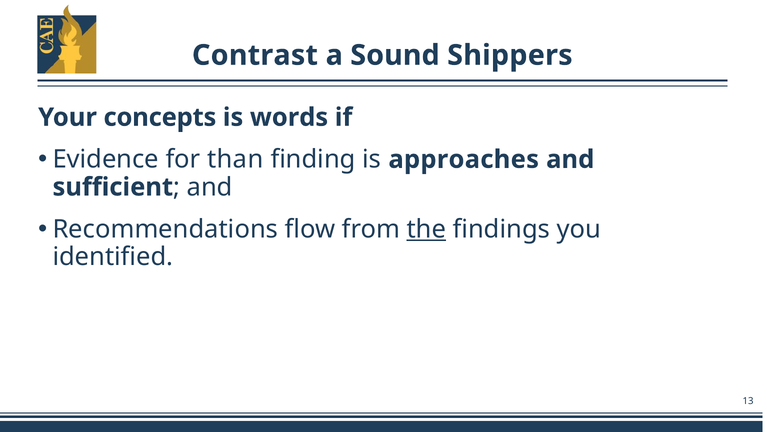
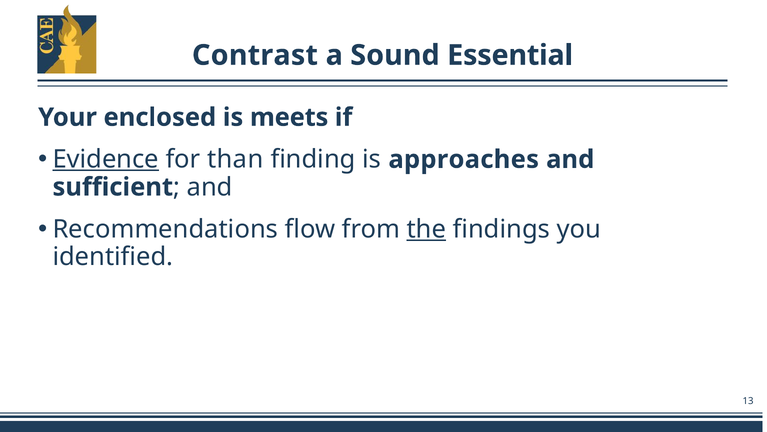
Shippers: Shippers -> Essential (510, 55)
concepts: concepts -> enclosed (160, 117)
words: words -> meets (289, 117)
Evidence underline: none -> present (106, 159)
